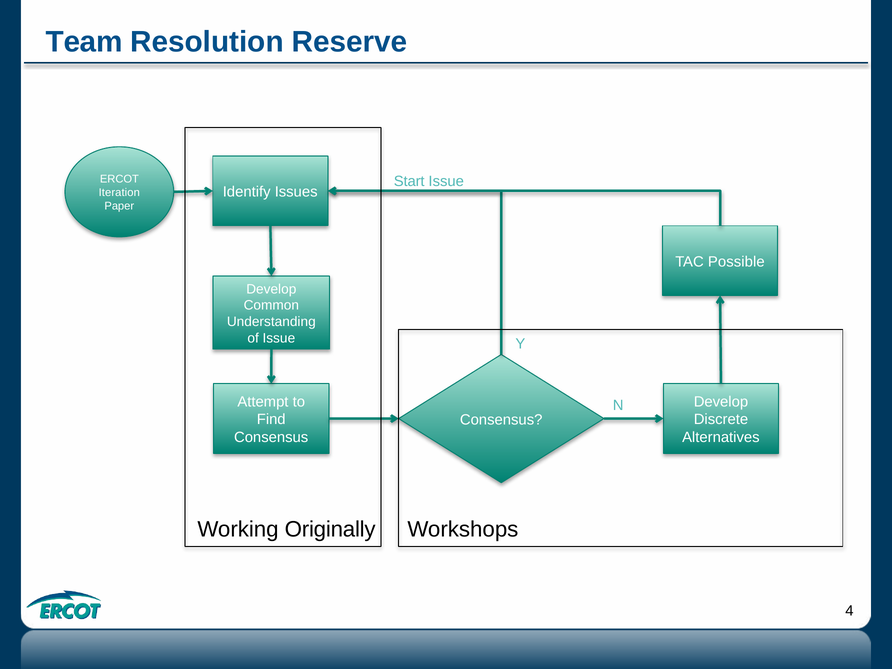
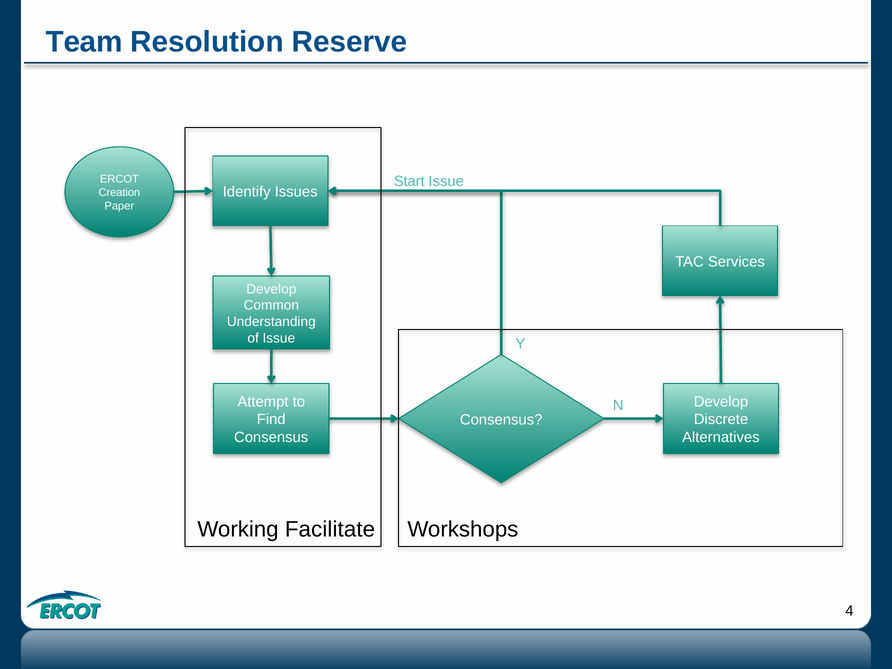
Iteration: Iteration -> Creation (119, 193)
Possible: Possible -> Services (736, 262)
Originally: Originally -> Facilitate (330, 530)
